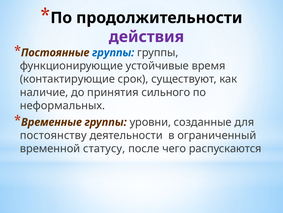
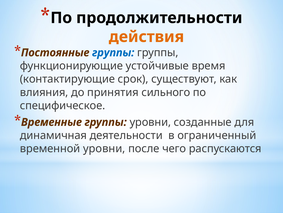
действия colour: purple -> orange (146, 37)
наличие: наличие -> влияния (44, 92)
неформальных: неформальных -> специфическое (63, 105)
постоянству: постоянству -> динамичная (53, 135)
временной статусу: статусу -> уровни (104, 148)
